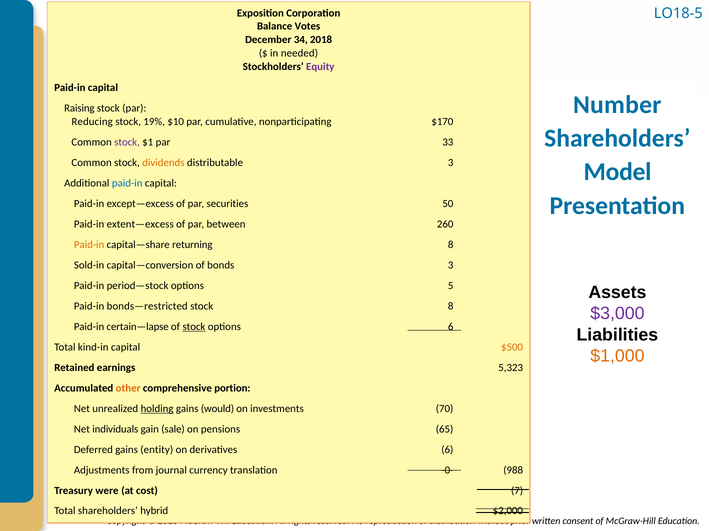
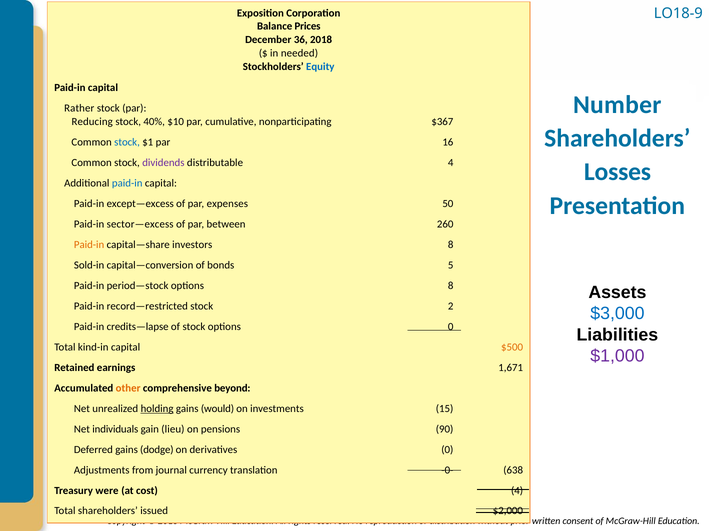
LO18-5: LO18-5 -> LO18-9 (678, 14)
Votes: Votes -> Prices (308, 26)
34: 34 -> 36 (301, 40)
Equity colour: purple -> blue (320, 67)
Raising: Raising -> Rather (79, 109)
19%: 19% -> 40% (154, 122)
$170: $170 -> $367 (442, 122)
stock colour: purple -> blue (127, 142)
33: 33 -> 16 (448, 142)
dividends colour: orange -> purple (163, 163)
distributable 3: 3 -> 4 (451, 163)
Model: Model -> Losses (617, 172)
securities: securities -> expenses (227, 204)
extent—excess: extent—excess -> sector—excess (140, 225)
returning: returning -> investors (192, 245)
bonds 3: 3 -> 5 (451, 266)
options 5: 5 -> 8 (451, 286)
bonds—restricted: bonds—restricted -> record—restricted (147, 307)
stock 8: 8 -> 2 (451, 307)
$3,000 colour: purple -> blue (617, 314)
certain—lapse: certain—lapse -> credits—lapse (138, 327)
stock underline: present -> none (194, 327)
options 6: 6 -> 0 (451, 327)
$1,000 colour: orange -> purple (617, 357)
5,323: 5,323 -> 1,671 (511, 368)
portion: portion -> beyond (232, 389)
70: 70 -> 15 (445, 409)
sale: sale -> lieu (173, 430)
65: 65 -> 90 (445, 430)
entity: entity -> dodge (157, 450)
derivatives 6: 6 -> 0 (447, 450)
988: 988 -> 638 (513, 471)
cost 7: 7 -> 4 (517, 491)
hybrid: hybrid -> issued (154, 512)
